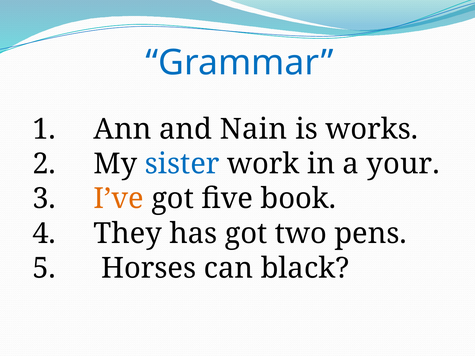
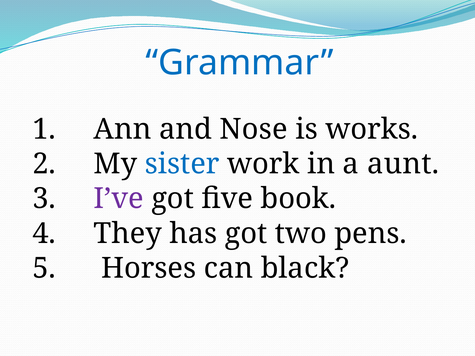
Nain: Nain -> Nose (254, 129)
your: your -> aunt (403, 164)
I’ve colour: orange -> purple (119, 199)
